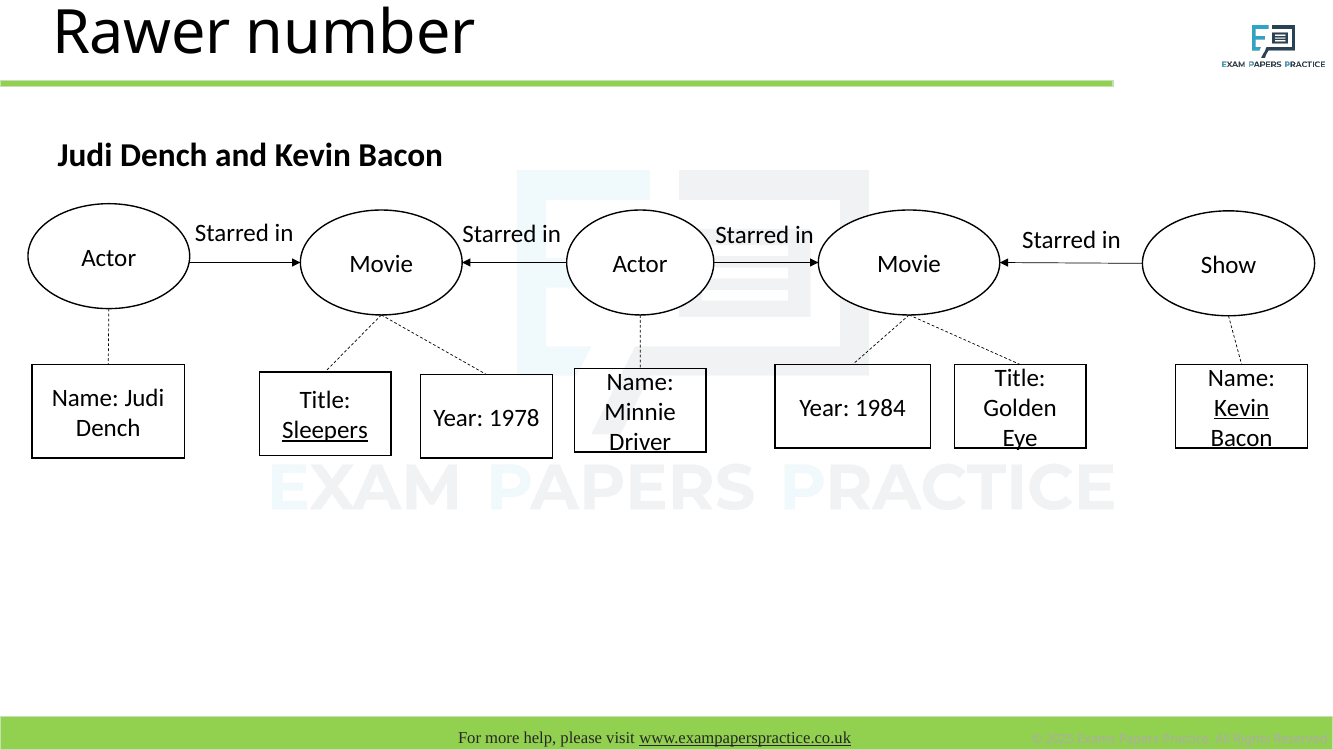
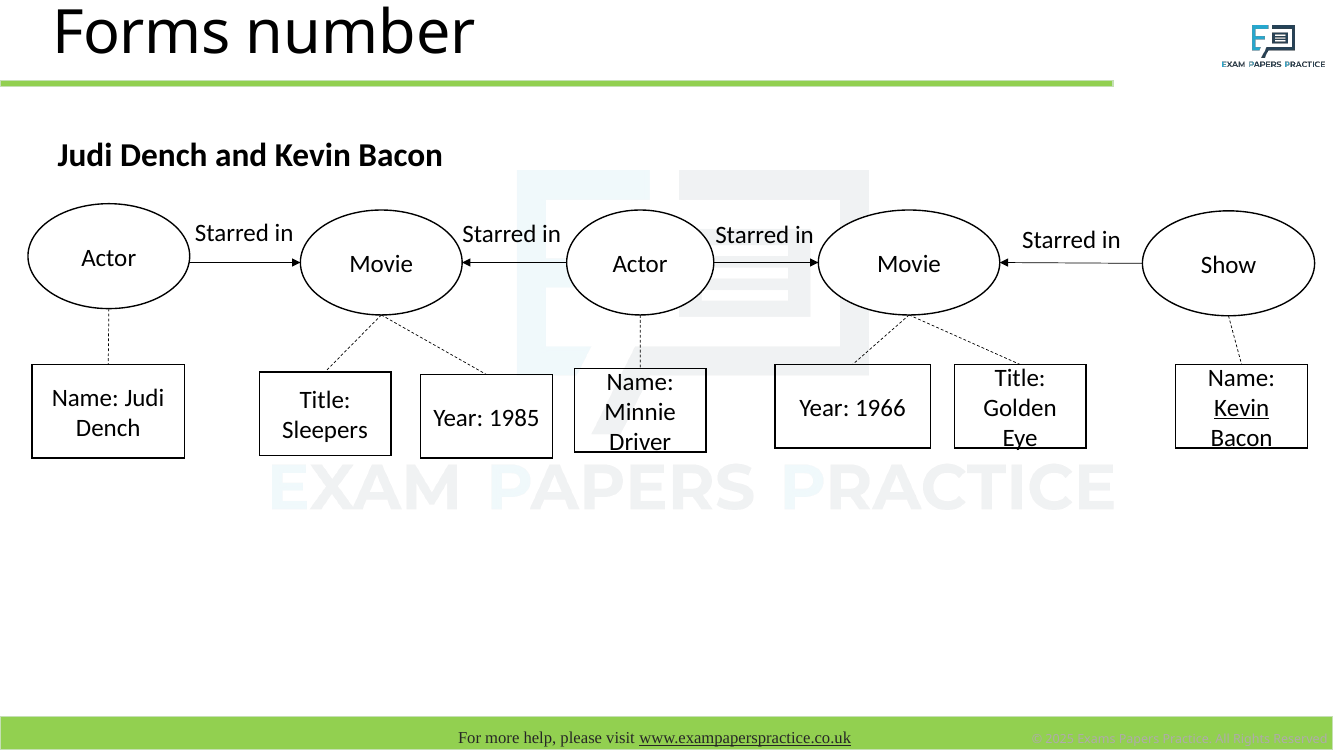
Rawer: Rawer -> Forms (141, 33)
1984: 1984 -> 1966 (880, 408)
1978: 1978 -> 1985 (514, 418)
Sleepers underline: present -> none (325, 430)
